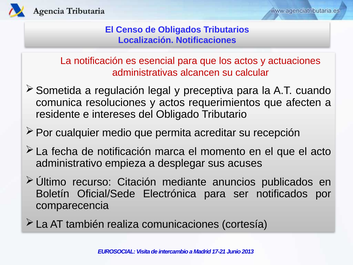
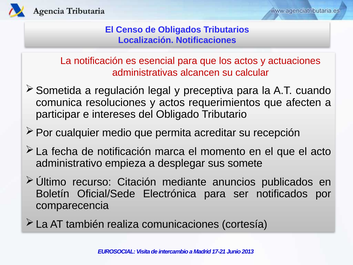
residente: residente -> participar (58, 114)
acuses: acuses -> somete (245, 163)
